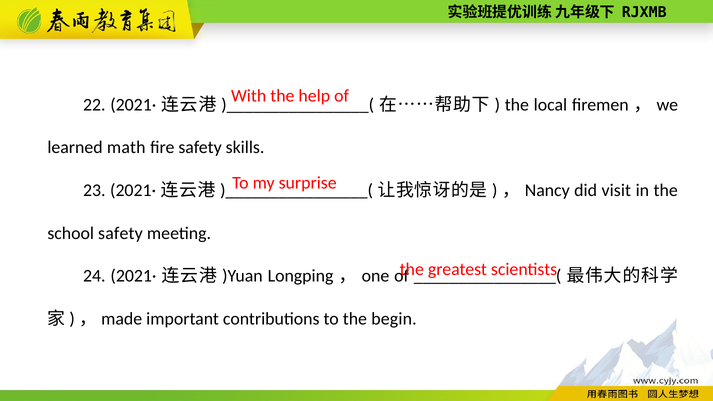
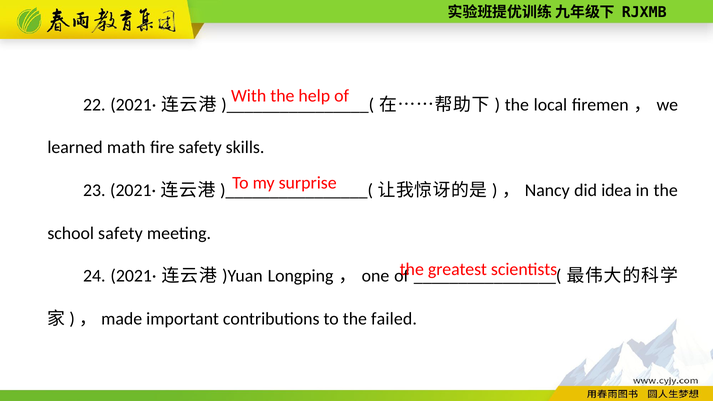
visit: visit -> idea (616, 190)
begin: begin -> failed (394, 319)
